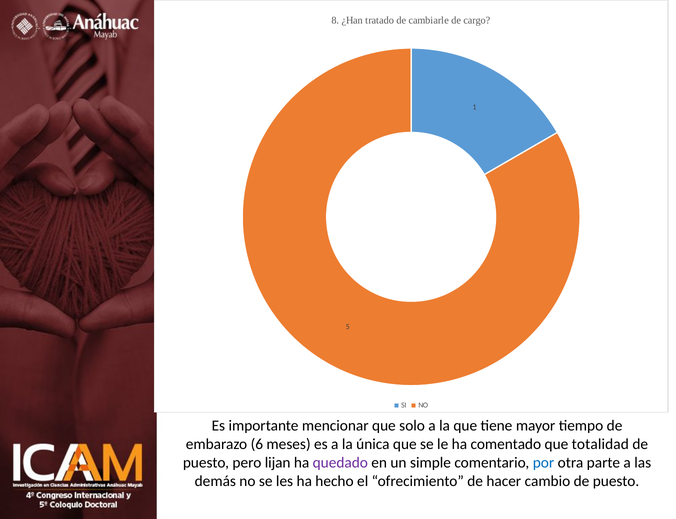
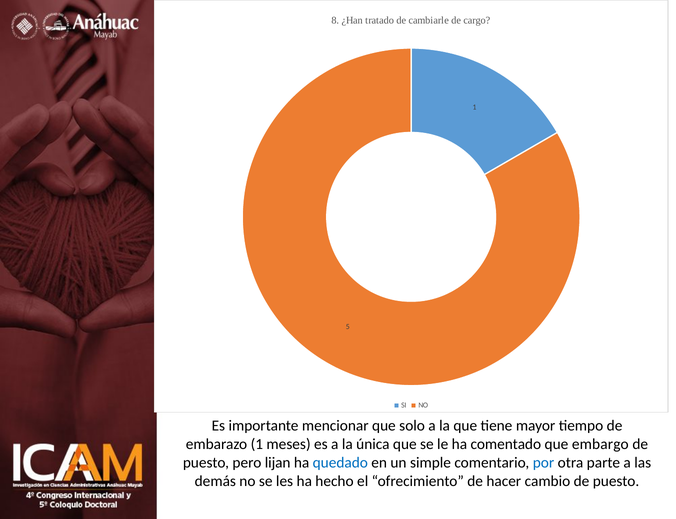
embarazo 6: 6 -> 1 (257, 444)
totalidad: totalidad -> embargo (600, 444)
quedado colour: purple -> blue (340, 463)
